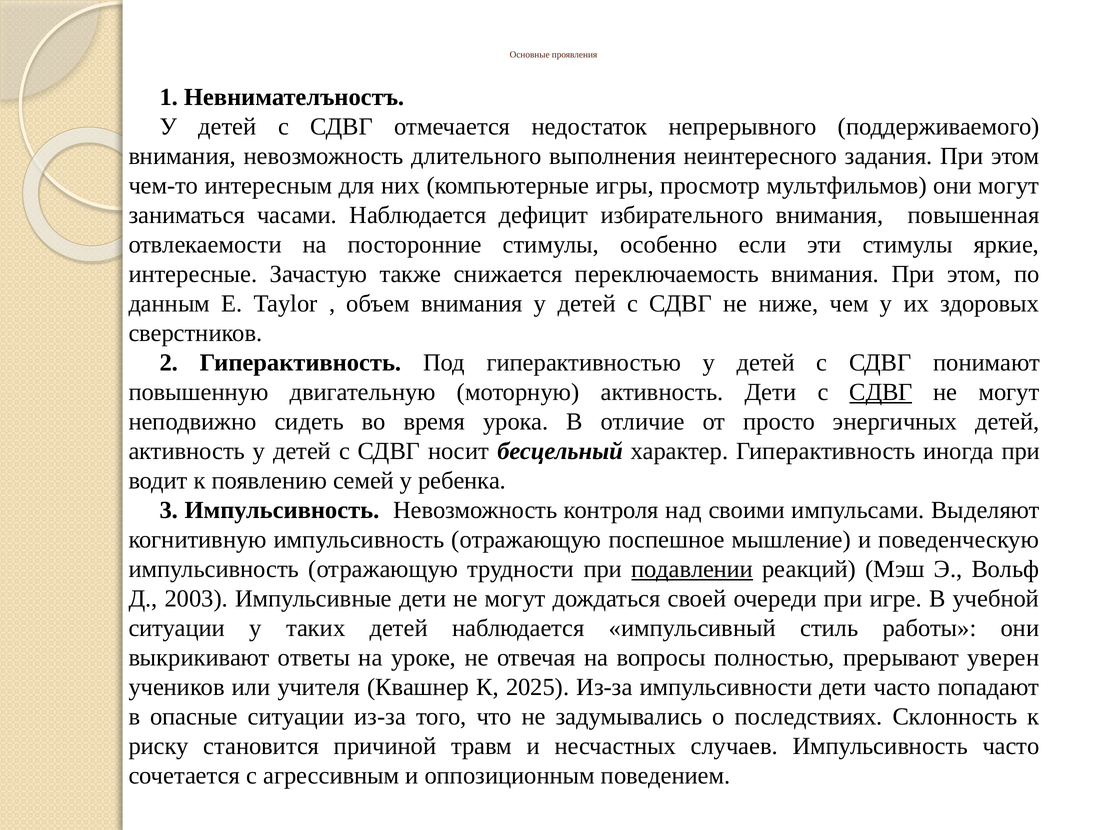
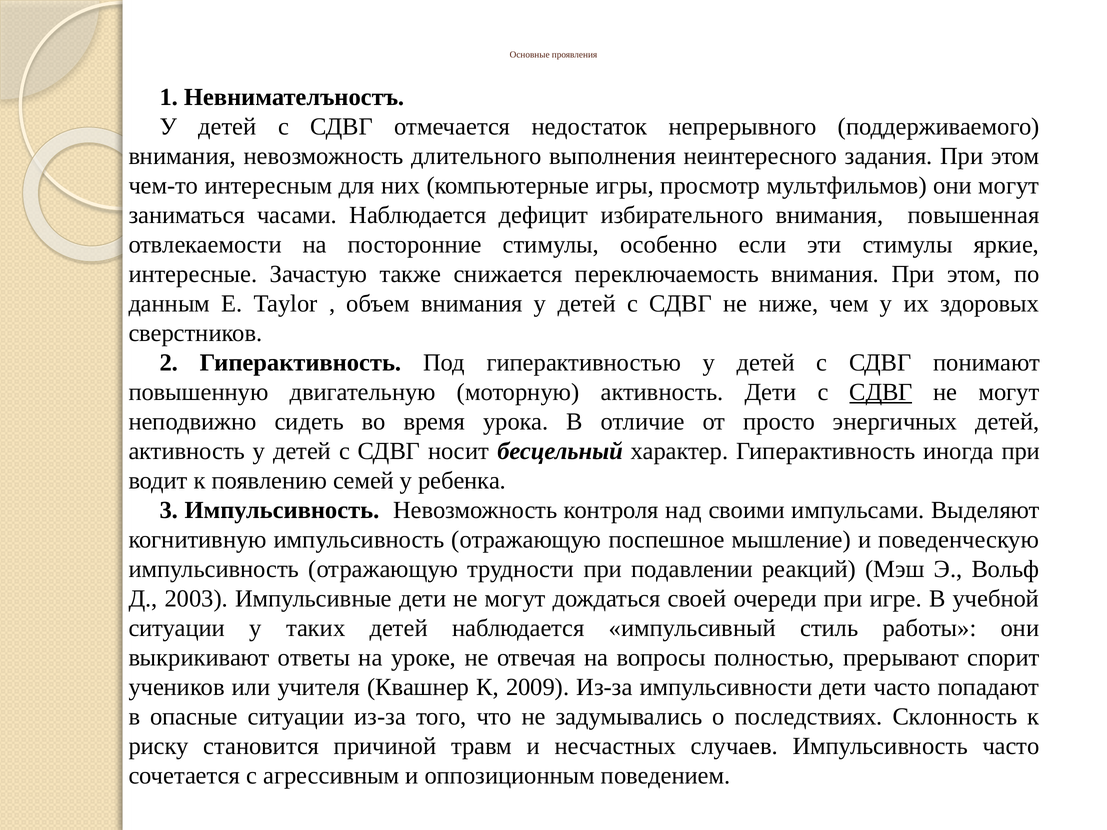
подавлении underline: present -> none (692, 569)
уверен: уверен -> спорит (1003, 658)
2025: 2025 -> 2009 (538, 687)
